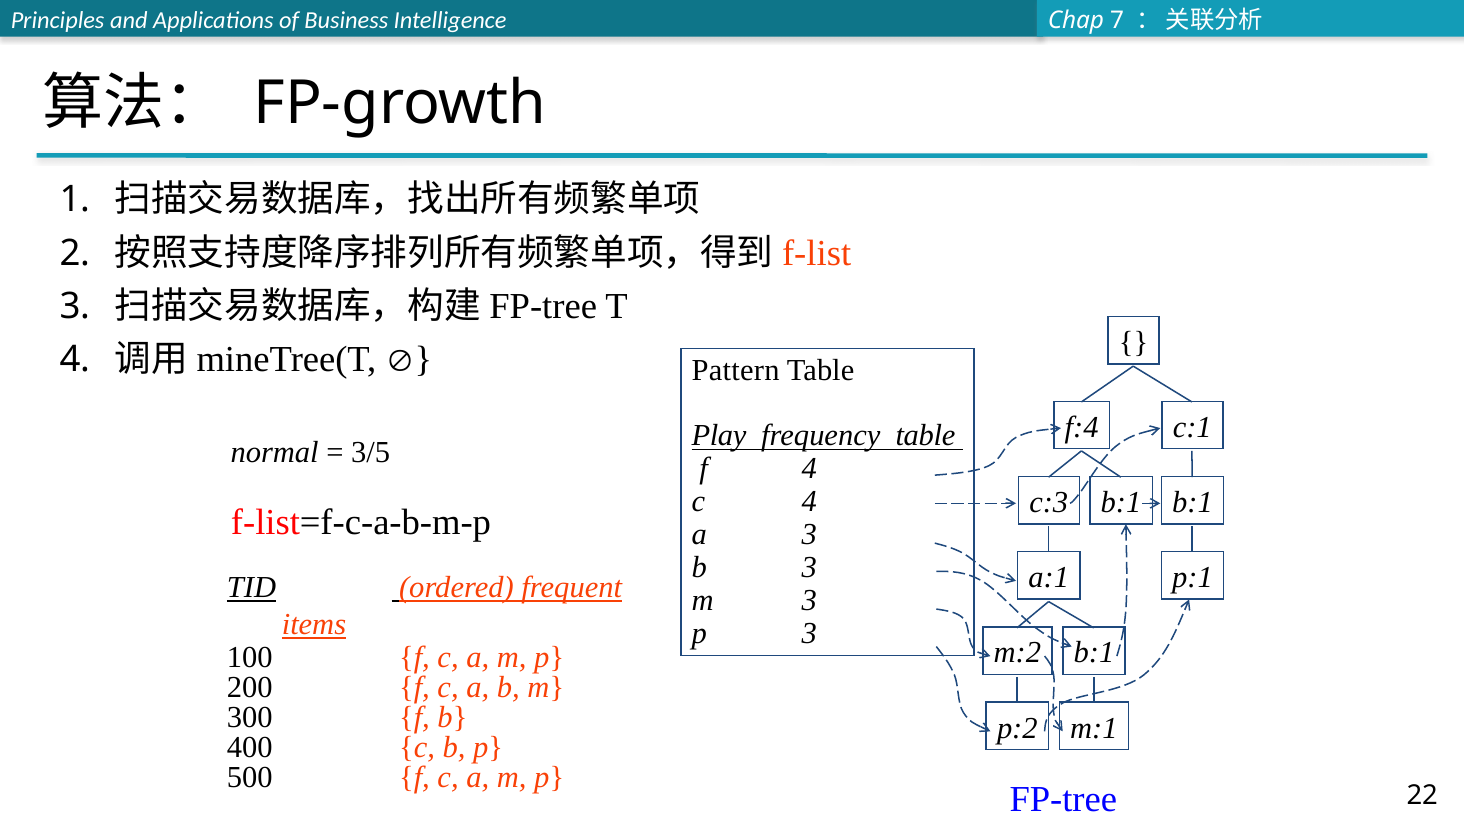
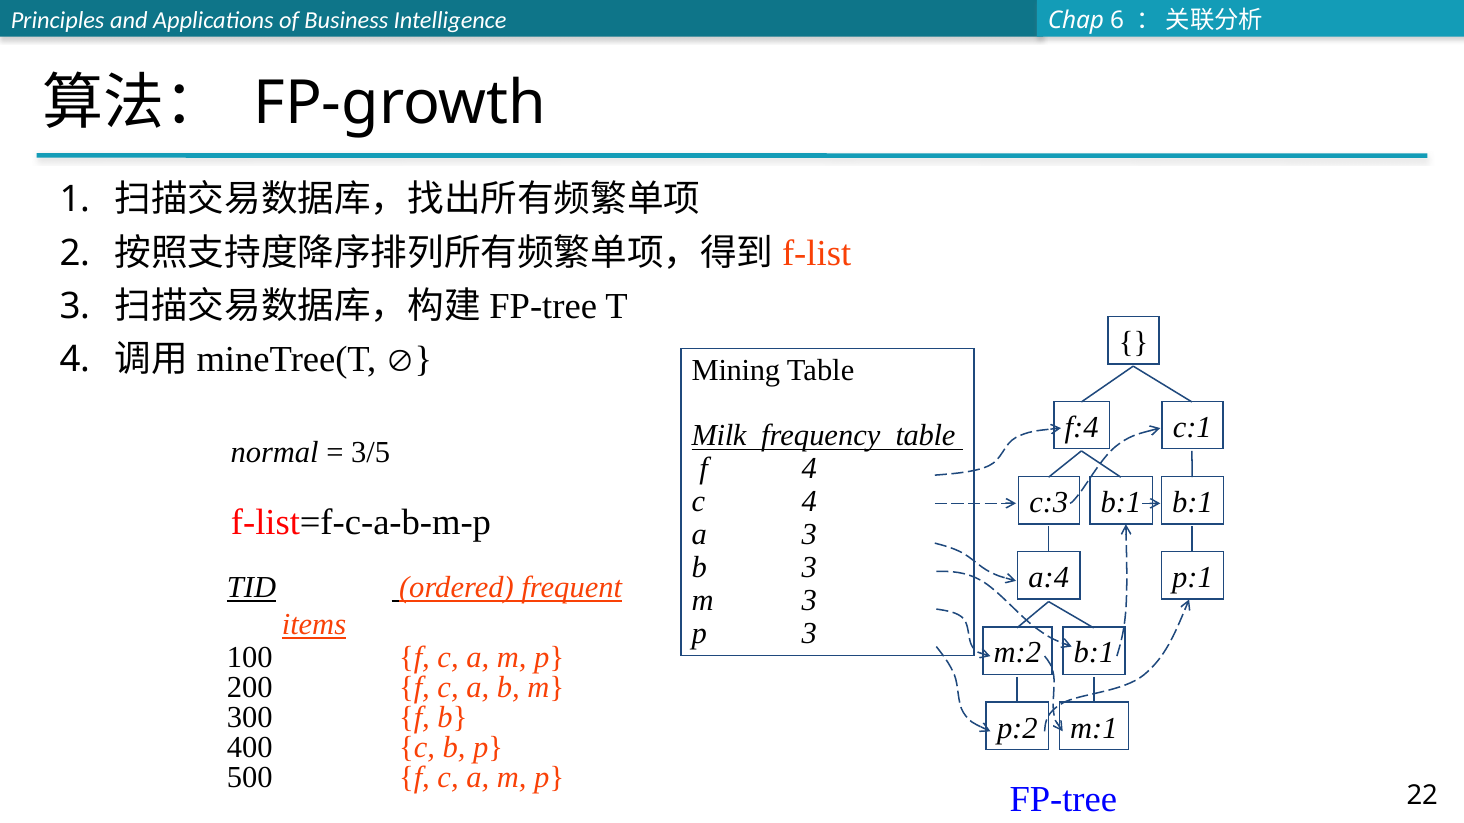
7: 7 -> 6 (1117, 20)
Pattern: Pattern -> Mining (736, 370)
Play: Play -> Milk (719, 436)
a:1: a:1 -> a:4 (1049, 578)
